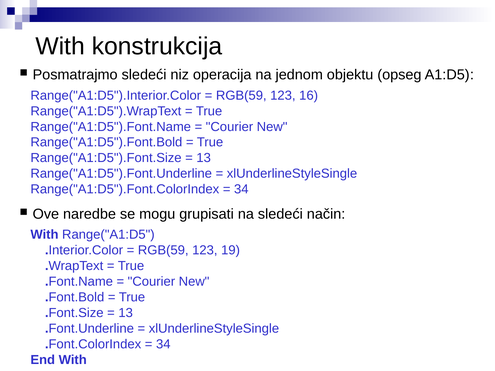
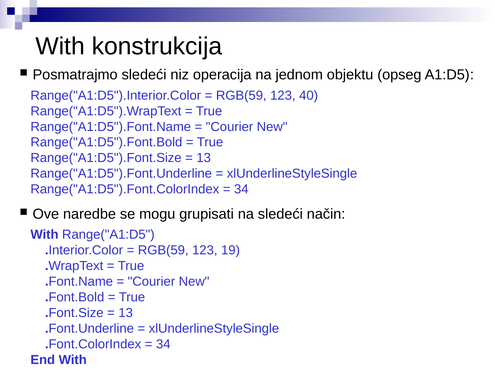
16: 16 -> 40 (309, 95)
